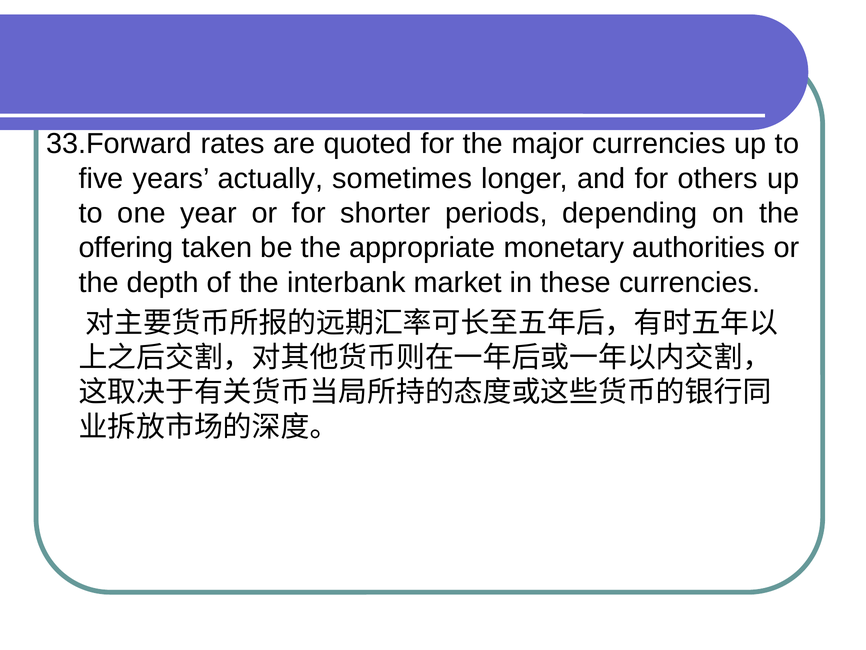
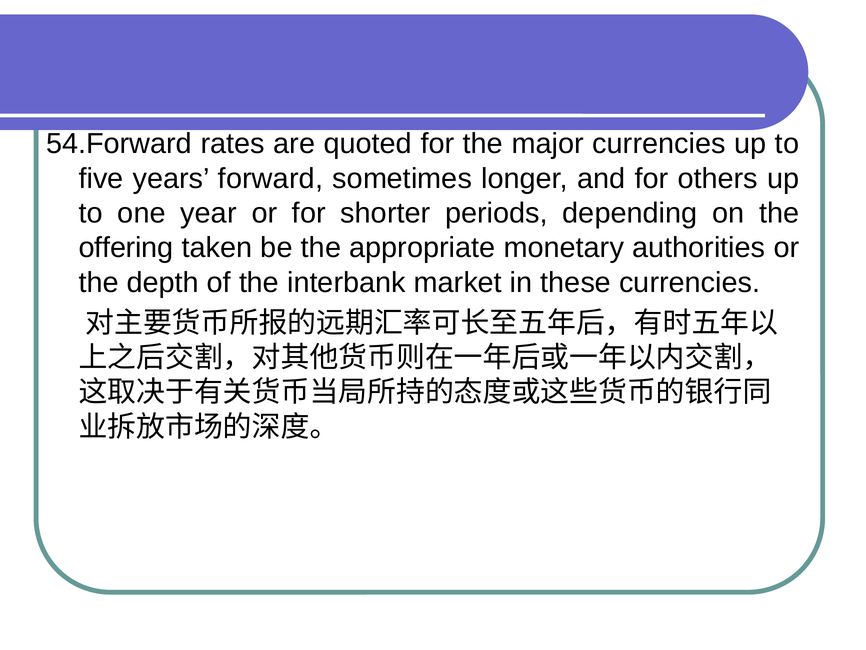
33.Forward: 33.Forward -> 54.Forward (119, 144)
actually: actually -> forward (270, 178)
